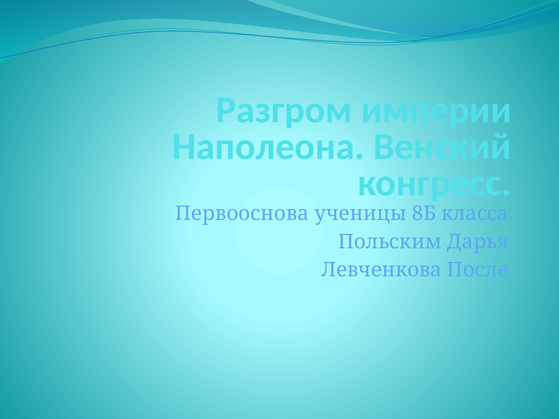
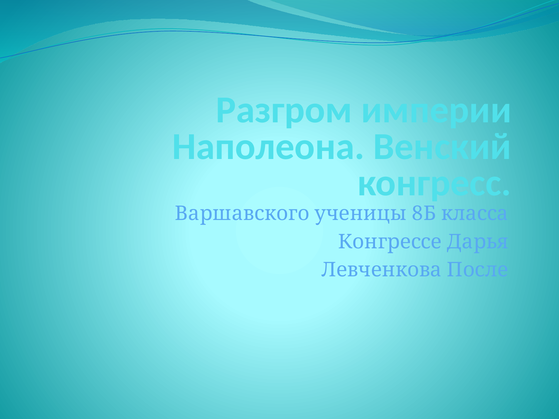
Первооснова: Первооснова -> Варшавского (242, 214)
Польским: Польским -> Конгрессе (390, 242)
